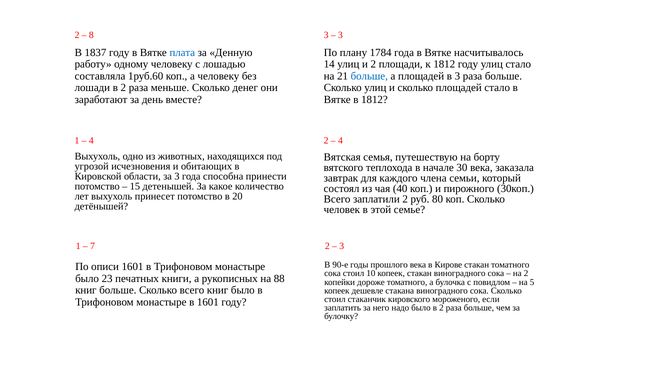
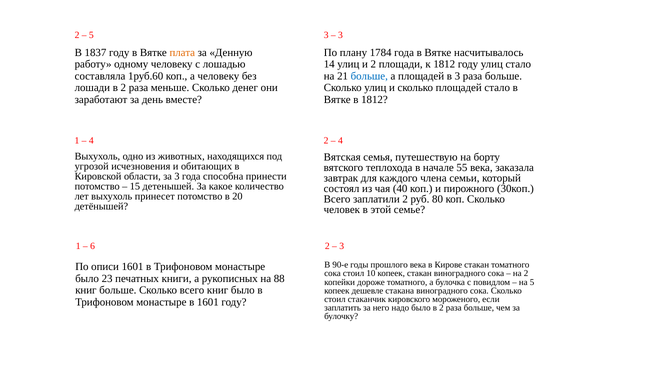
8: 8 -> 5 (91, 35)
плата colour: blue -> orange (182, 53)
30: 30 -> 55 (462, 168)
7: 7 -> 6 (93, 246)
